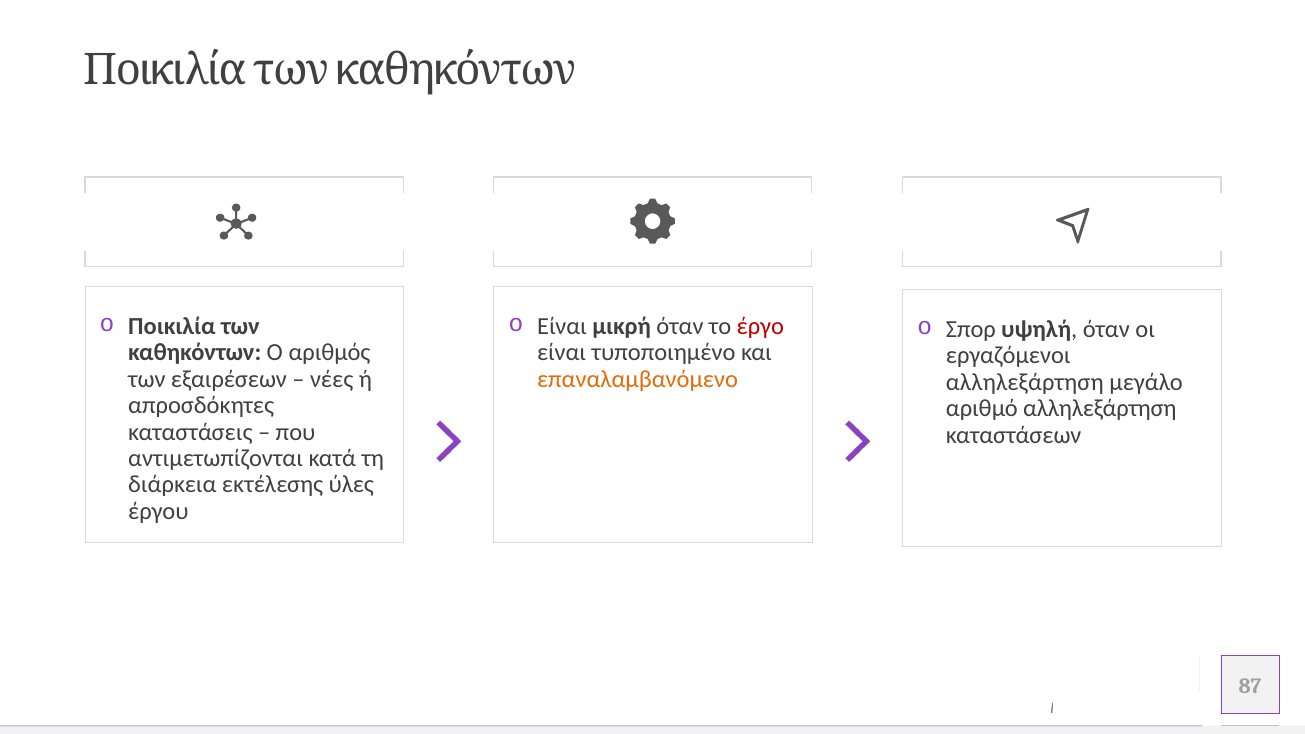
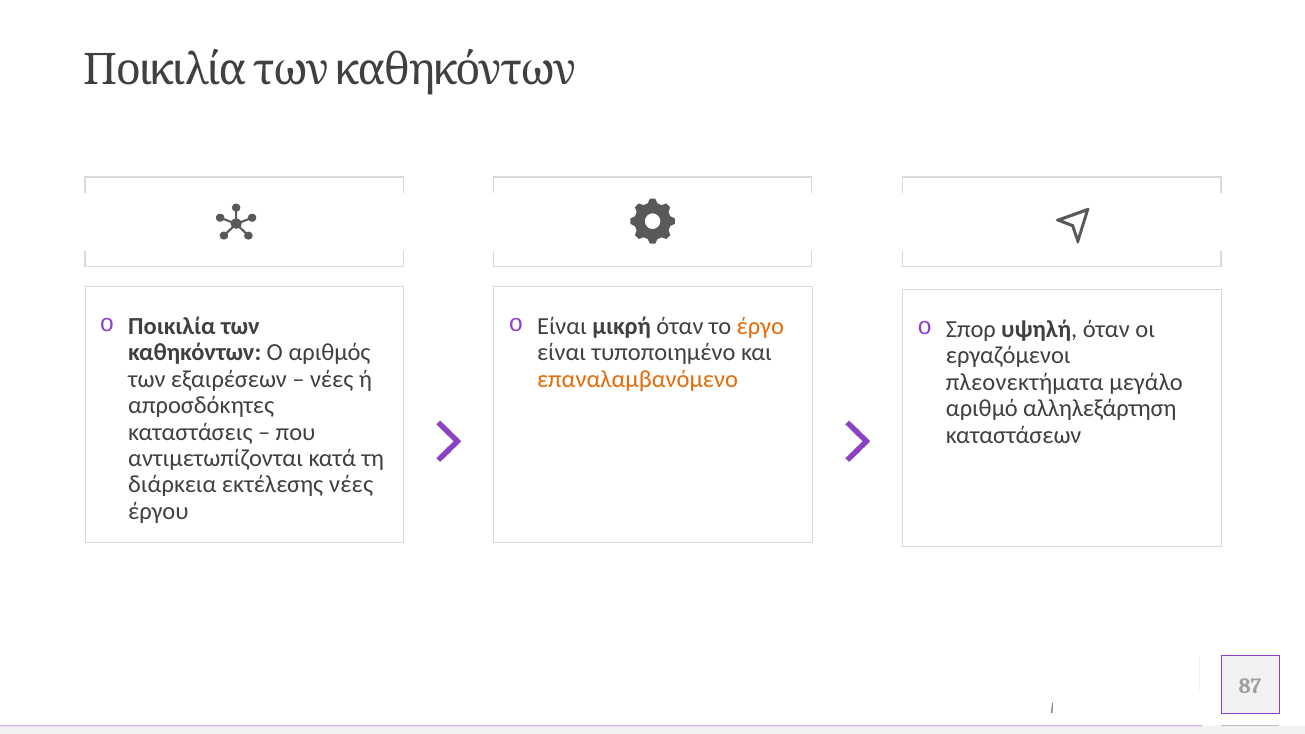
έργο colour: red -> orange (760, 326)
αλληλεξάρτηση: αλληλεξάρτηση -> πλεονεκτήματα (1025, 382)
εκτέλεσης ύλες: ύλες -> νέες (351, 485)
